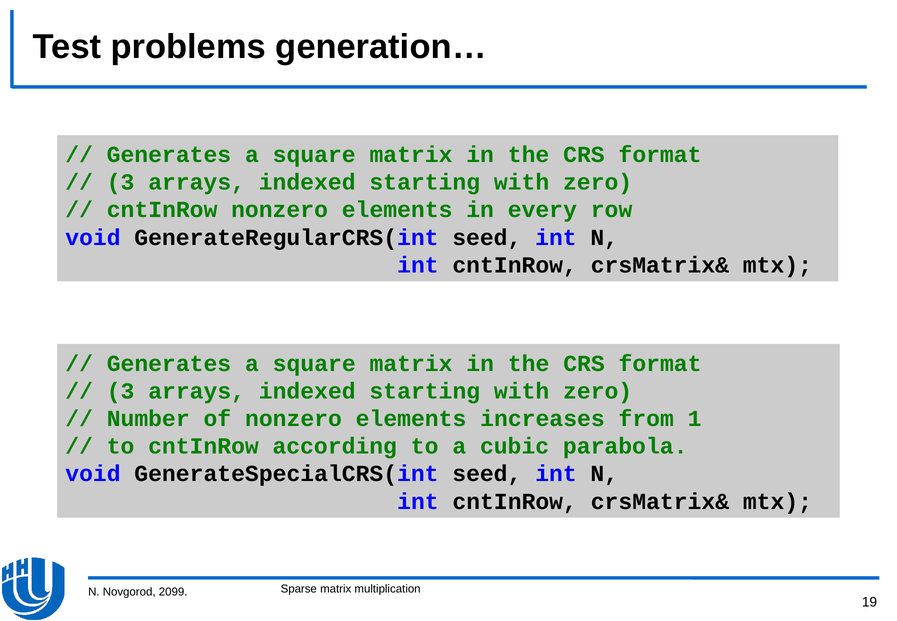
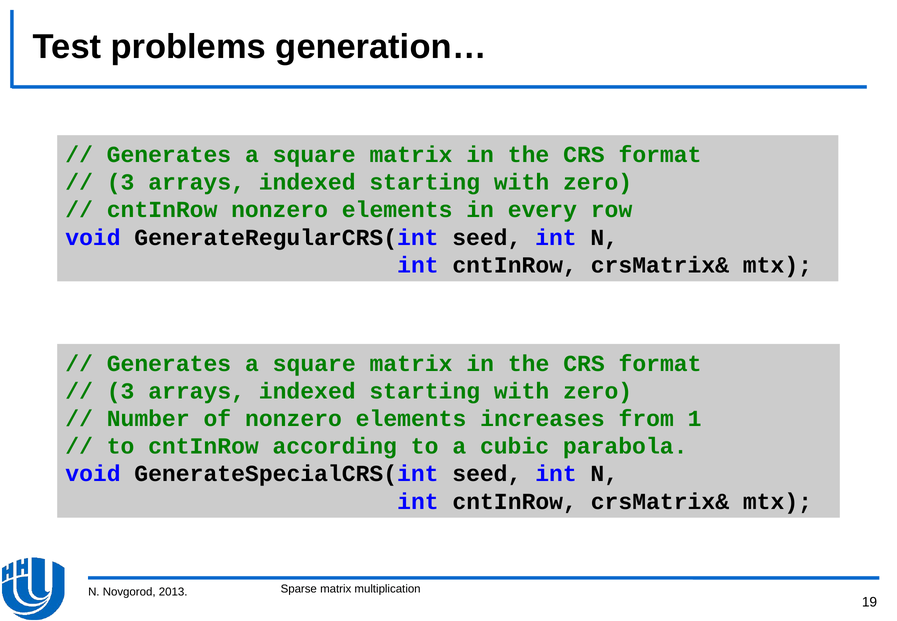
2099: 2099 -> 2013 (173, 592)
